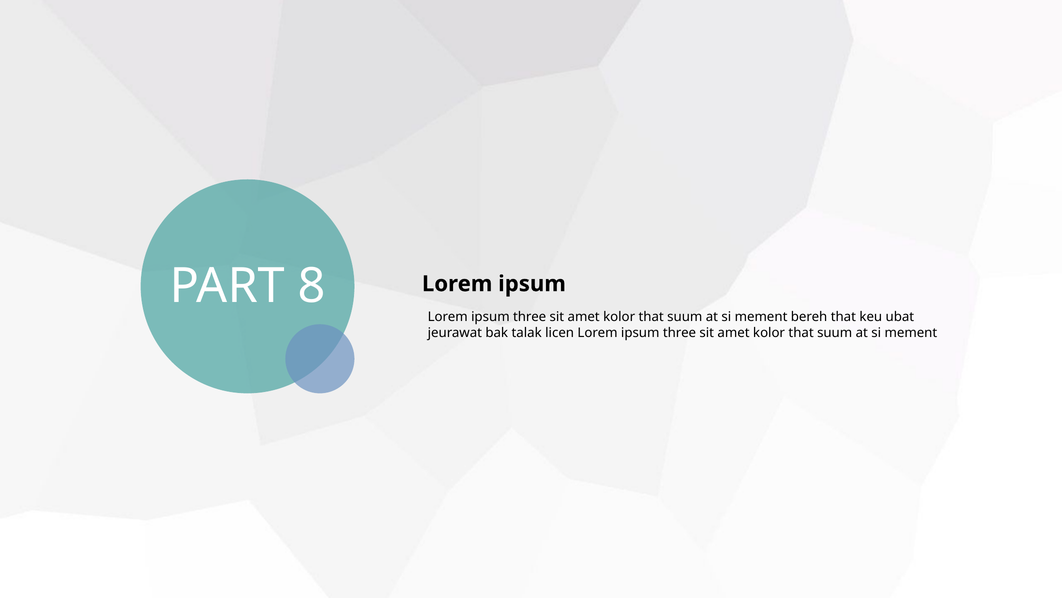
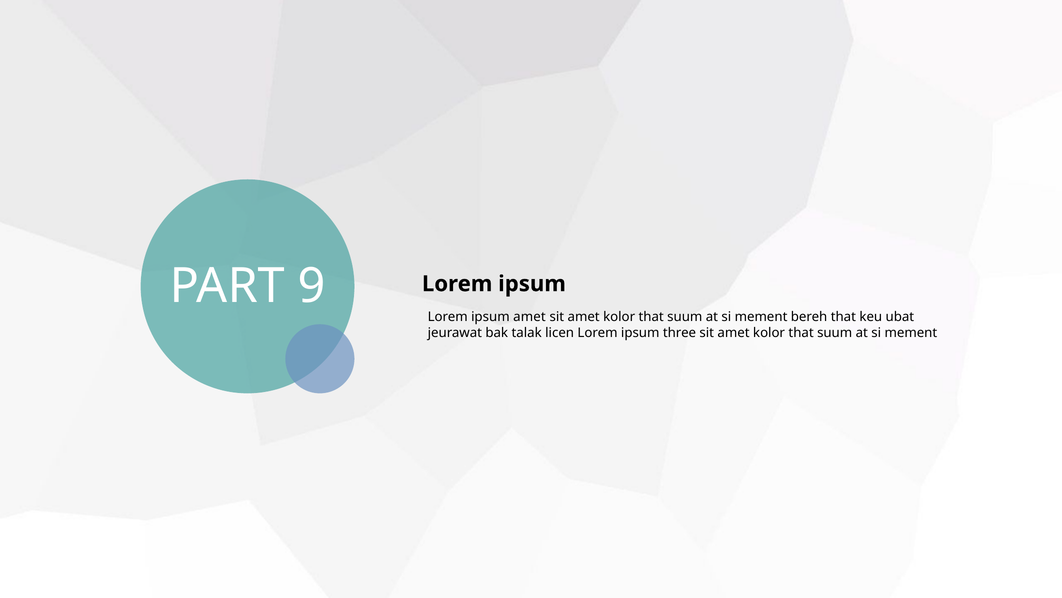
8: 8 -> 9 (311, 286)
three: three -> amet (529, 317)
